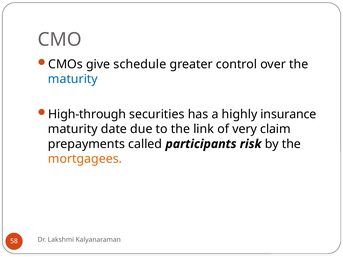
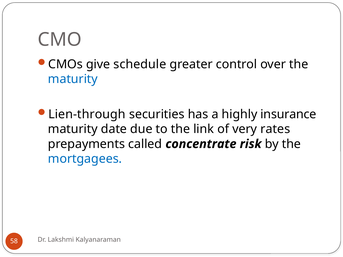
High-through: High-through -> Lien-through (87, 114)
claim: claim -> rates (275, 129)
participants: participants -> concentrate (201, 144)
mortgagees colour: orange -> blue (85, 159)
